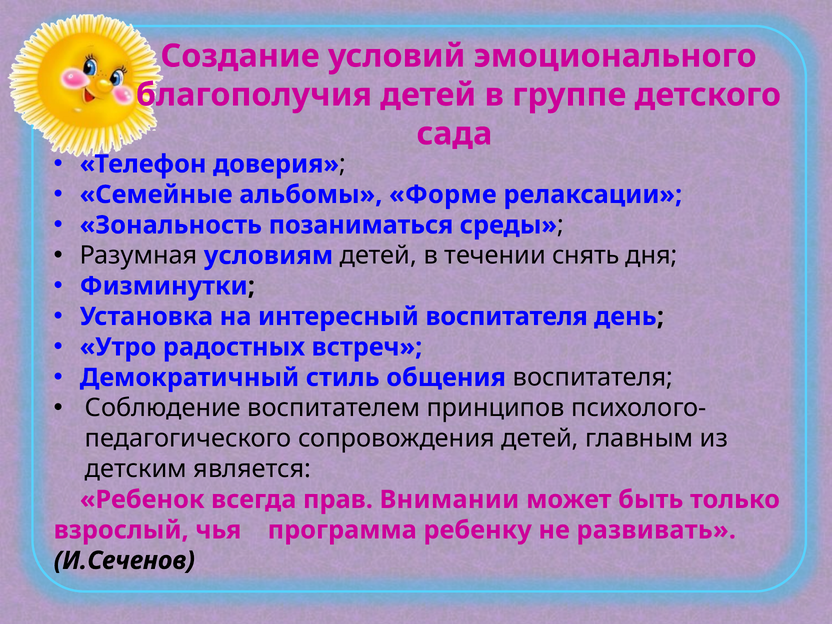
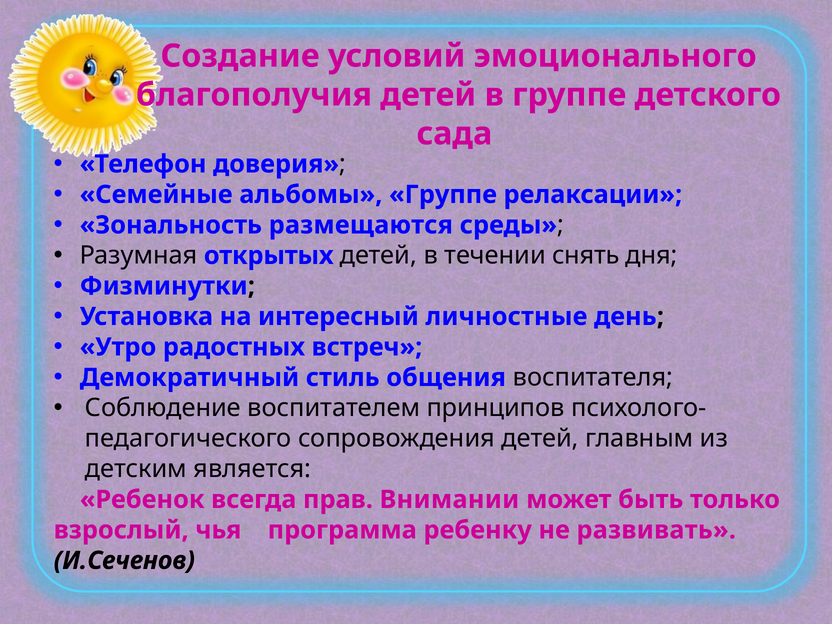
альбомы Форме: Форме -> Группе (443, 195)
позаниматься: позаниматься -> размещаются (361, 225)
условиям: условиям -> открытых (269, 256)
интересный воспитателя: воспитателя -> личностные (506, 317)
